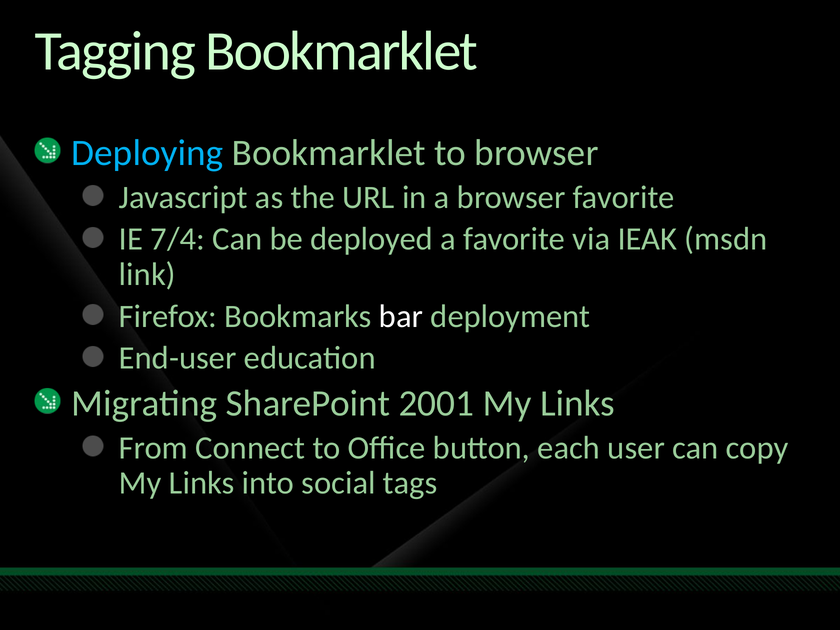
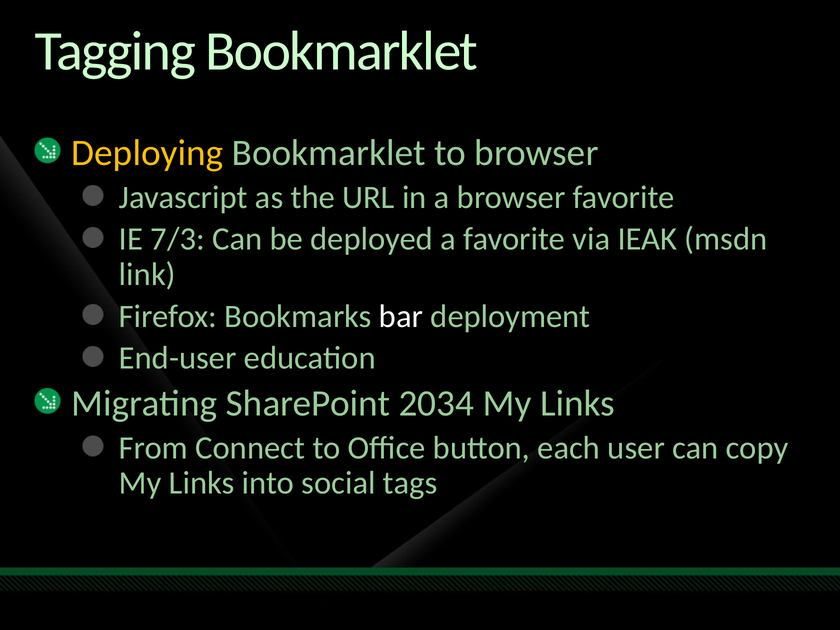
Deploying colour: light blue -> yellow (147, 153)
7/4: 7/4 -> 7/3 (178, 239)
2001: 2001 -> 2034 (436, 403)
